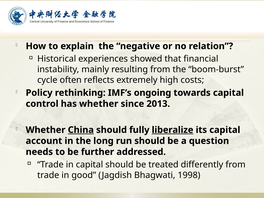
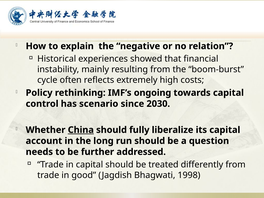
has whether: whether -> scenario (99, 104)
2013: 2013 -> 2030 (158, 104)
liberalize underline: present -> none (173, 130)
